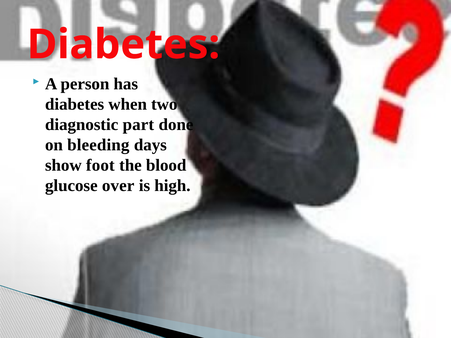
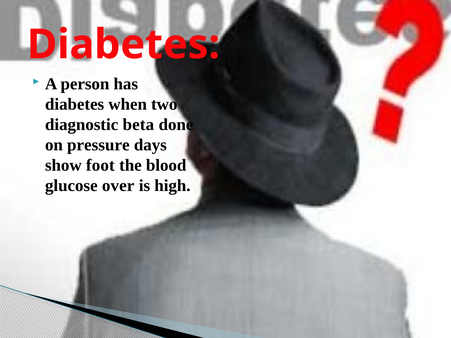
part: part -> beta (138, 125)
bleeding: bleeding -> pressure (98, 145)
